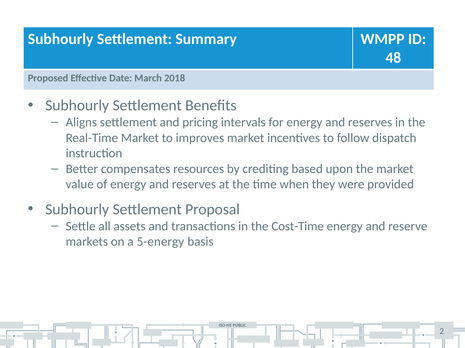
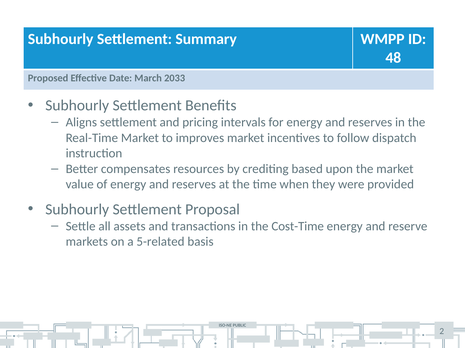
2018: 2018 -> 2033 (175, 78)
5-energy: 5-energy -> 5-related (161, 242)
